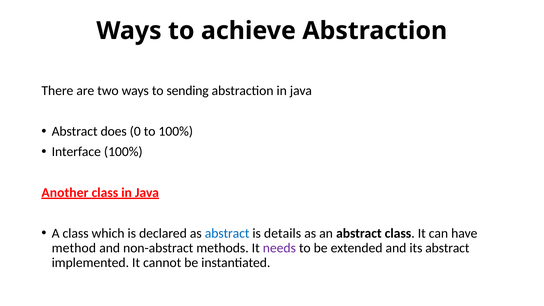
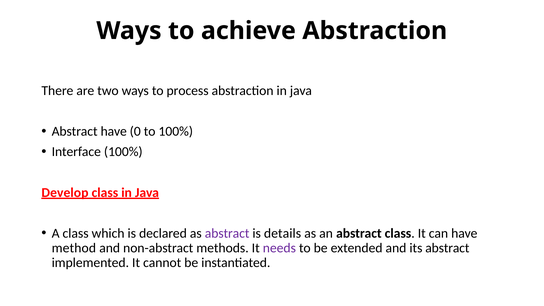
sending: sending -> process (188, 91)
Abstract does: does -> have (114, 131)
Another: Another -> Develop (65, 193)
abstract colour: blue -> purple (227, 233)
